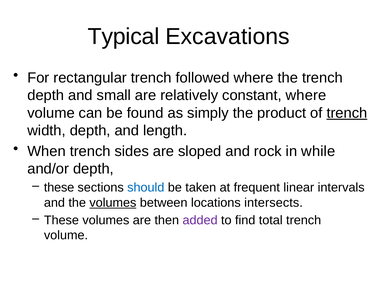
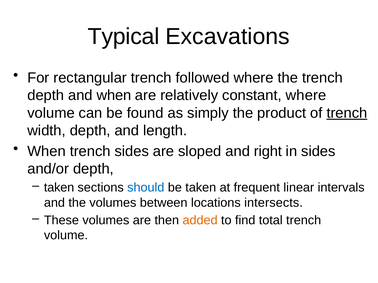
and small: small -> when (114, 96)
rock: rock -> right (268, 151)
in while: while -> sides (318, 151)
these: these -> taken (59, 188)
volumes underline: present -> none (113, 203)
added colour: purple -> orange (200, 221)
